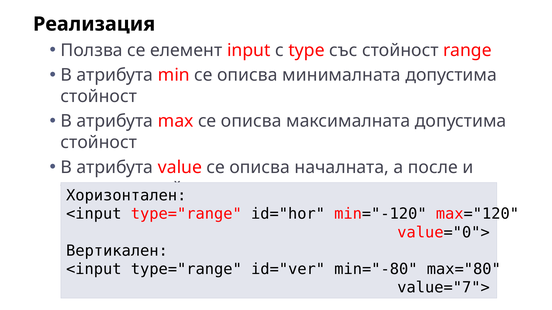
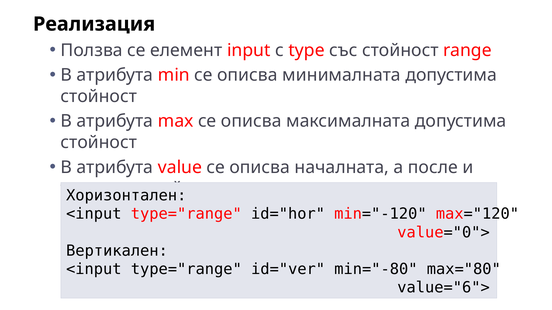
value="7">: value="7"> -> value="6"> (444, 288)
